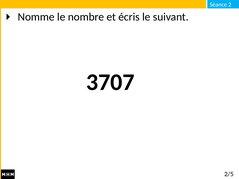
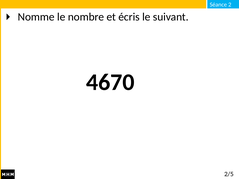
3707: 3707 -> 4670 (110, 82)
